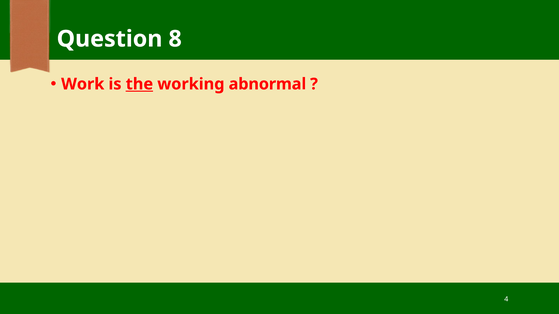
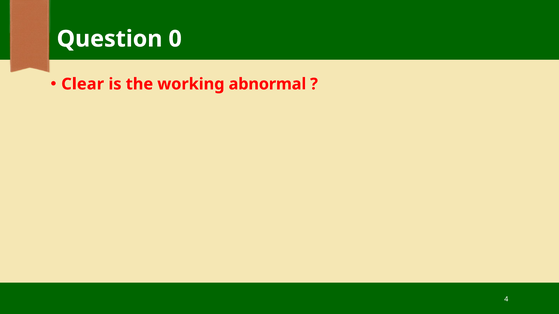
8: 8 -> 0 (175, 39)
Work: Work -> Clear (83, 84)
the underline: present -> none (139, 84)
